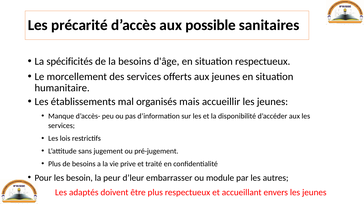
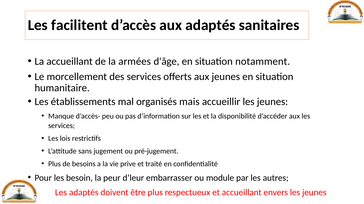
précarité: précarité -> facilitent (79, 25)
aux possible: possible -> adaptés (210, 25)
La spécificités: spécificités -> accueillant (70, 62)
la besoins: besoins -> armées (135, 62)
situation respectueux: respectueux -> notamment (263, 62)
